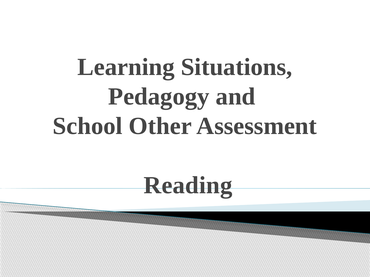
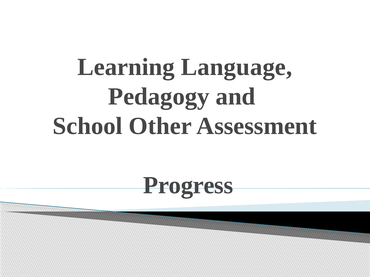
Situations: Situations -> Language (237, 67)
Reading: Reading -> Progress (188, 185)
